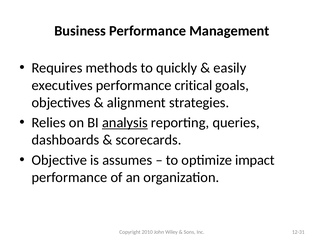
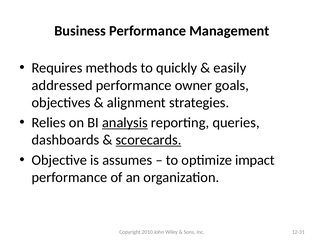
executives: executives -> addressed (62, 85)
critical: critical -> owner (193, 85)
scorecards underline: none -> present (149, 140)
